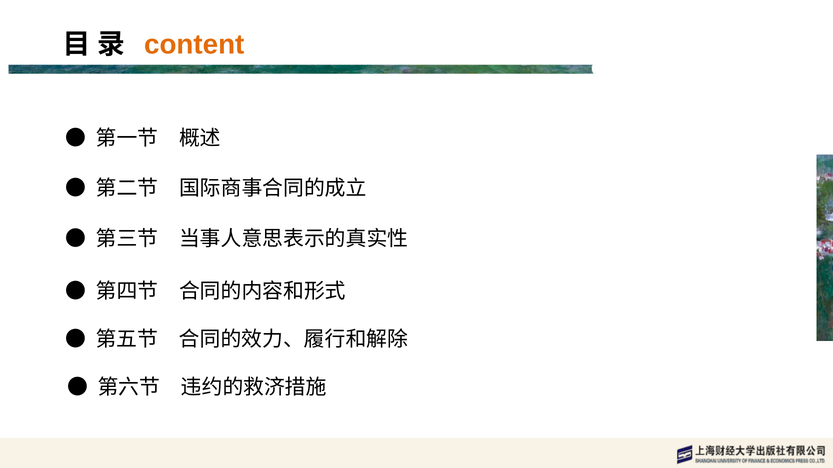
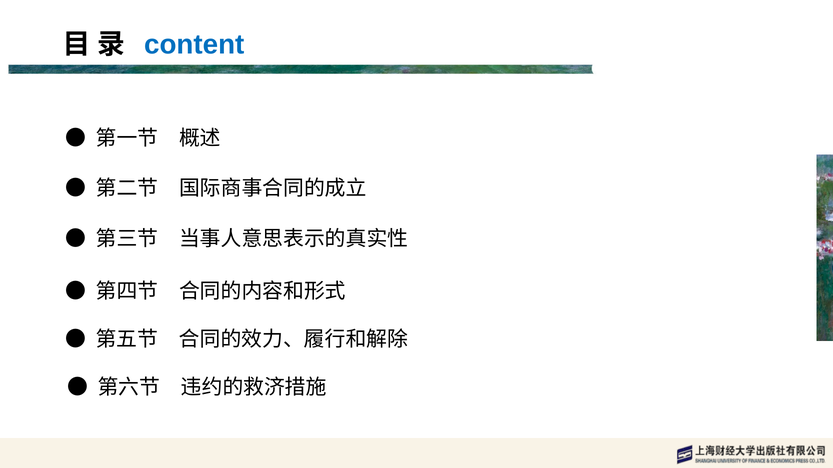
content colour: orange -> blue (194, 45)
